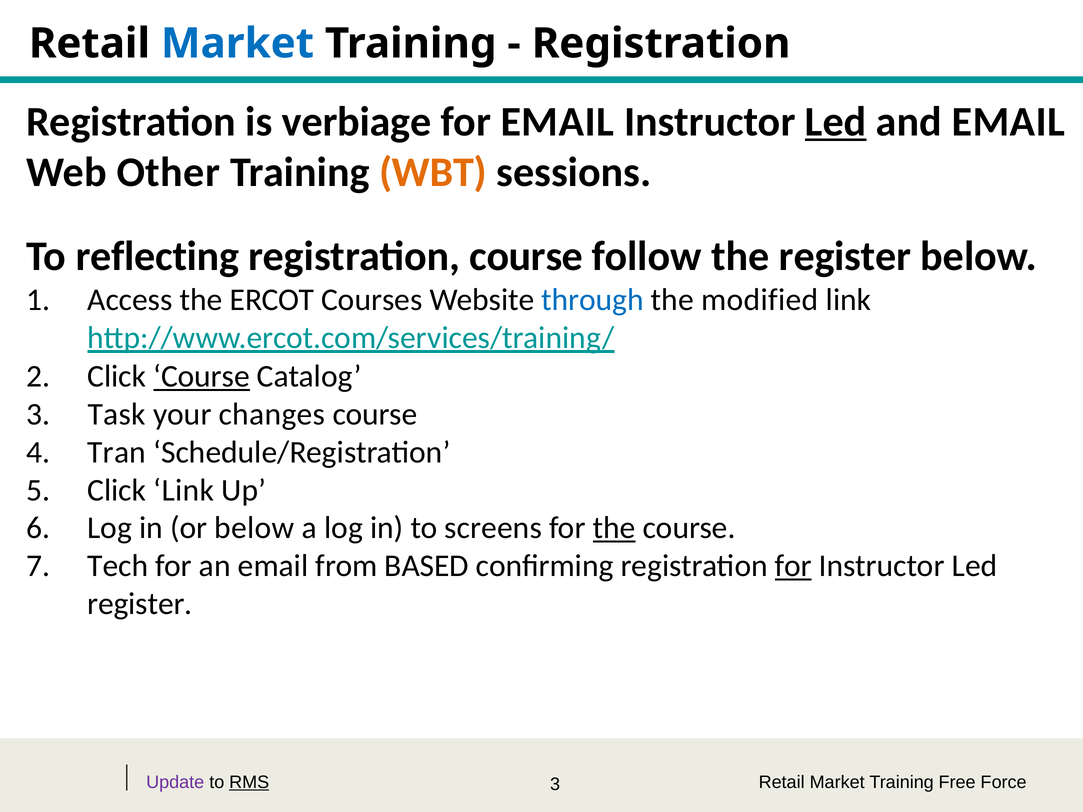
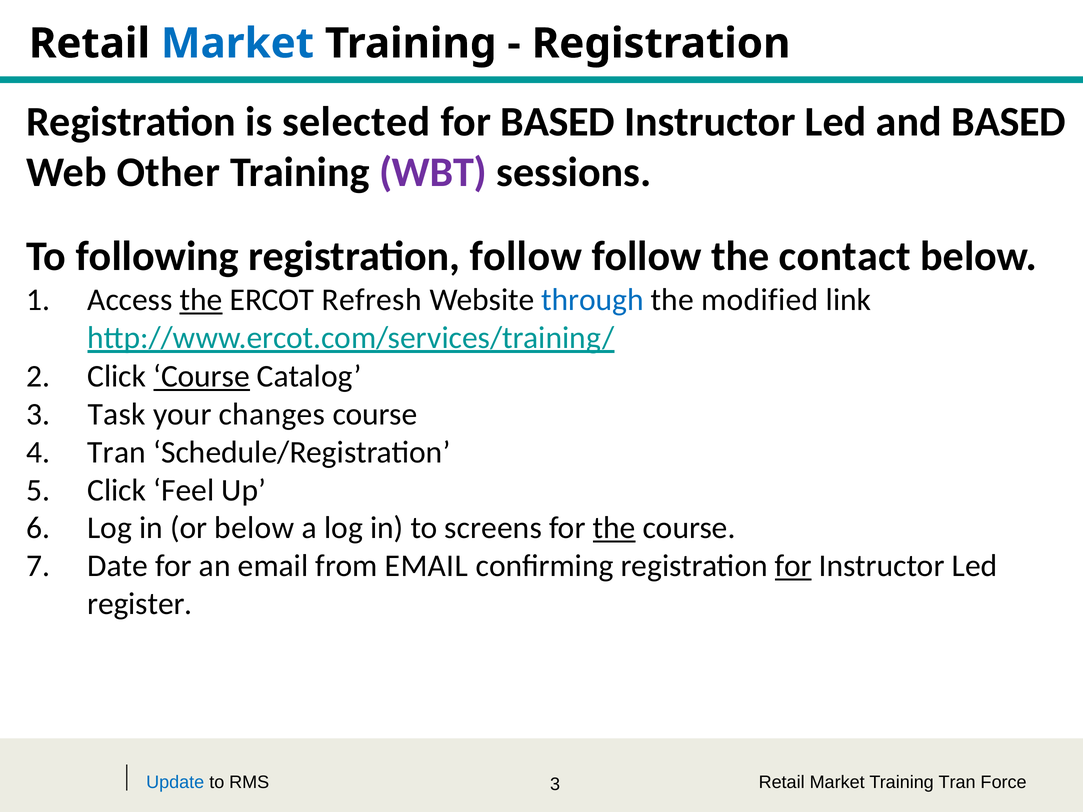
verbiage: verbiage -> selected (356, 122)
for EMAIL: EMAIL -> BASED (558, 122)
Led underline: present -> none (836, 122)
and EMAIL: EMAIL -> BASED (1009, 122)
WBT colour: orange -> purple (433, 172)
reflecting: reflecting -> following (157, 257)
registration course: course -> follow (526, 257)
the register: register -> contact (845, 257)
the underline: none -> present (201, 300)
Courses: Courses -> Refresh (372, 300)
Click Link: Link -> Feel (184, 490)
Tech: Tech -> Date (118, 566)
from BASED: BASED -> EMAIL (426, 566)
Update colour: purple -> blue (175, 782)
RMS underline: present -> none (249, 782)
Training Free: Free -> Tran (957, 782)
